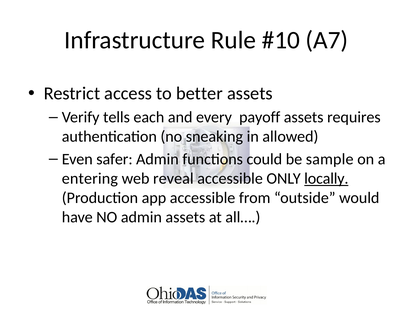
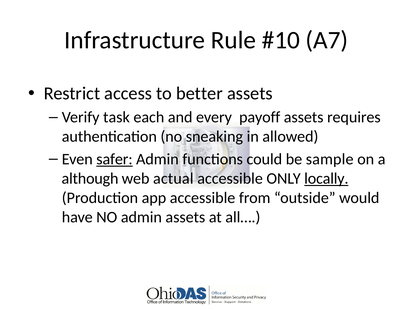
tells: tells -> task (116, 117)
safer underline: none -> present (114, 159)
entering: entering -> although (90, 178)
reveal: reveal -> actual (173, 178)
